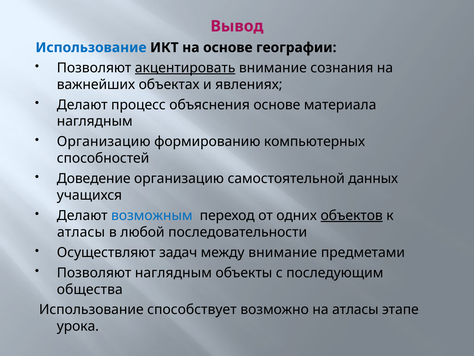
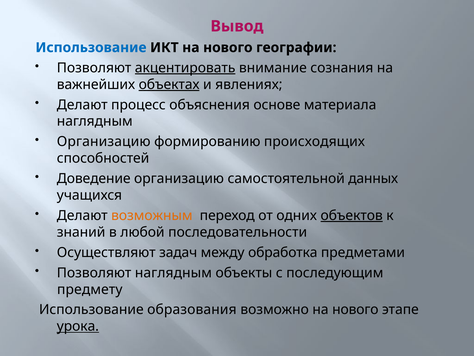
ИКТ на основе: основе -> нового (228, 48)
объектах underline: none -> present (169, 84)
компьютерных: компьютерных -> происходящих (314, 142)
возможным colour: blue -> orange (152, 215)
атласы: атласы -> знаний (81, 232)
между внимание: внимание -> обработка (283, 252)
общества: общества -> предмету (90, 289)
способствует: способствует -> образования (192, 309)
возможно на атласы: атласы -> нового (355, 309)
урока underline: none -> present (78, 326)
